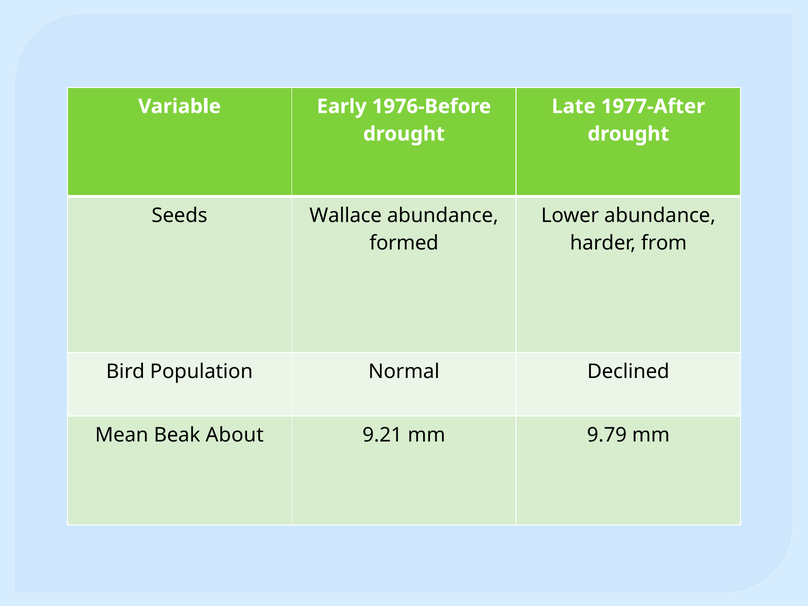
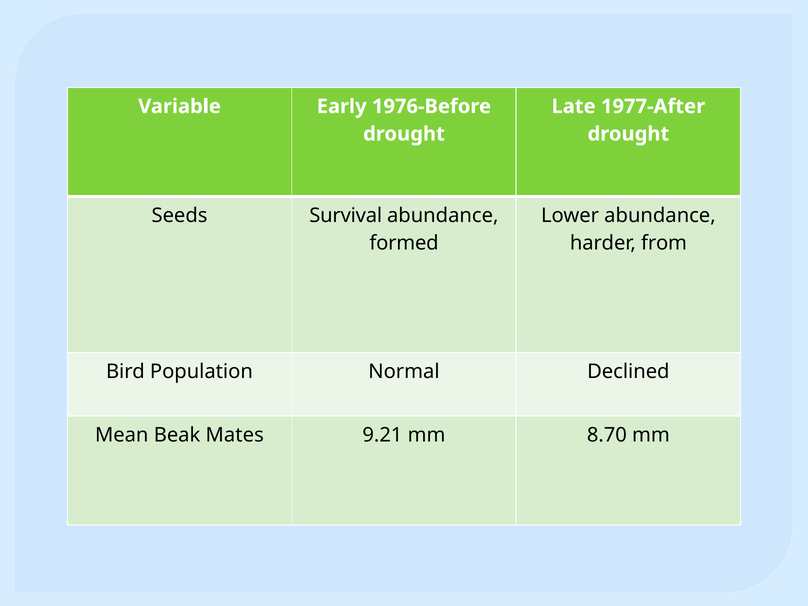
Wallace: Wallace -> Survival (346, 216)
About: About -> Mates (235, 435)
9.79: 9.79 -> 8.70 (607, 435)
